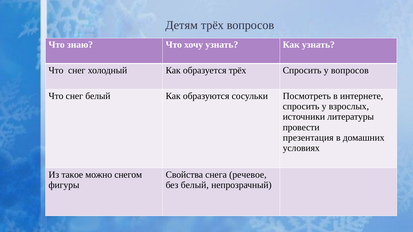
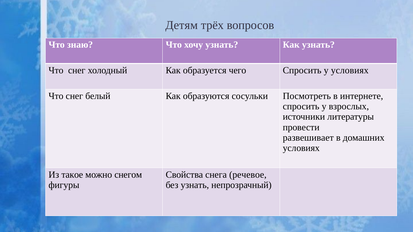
образуется трёх: трёх -> чего (238, 71)
у вопросов: вопросов -> условиях (350, 71)
презентация: презентация -> развешивает (308, 138)
без белый: белый -> узнать (195, 185)
